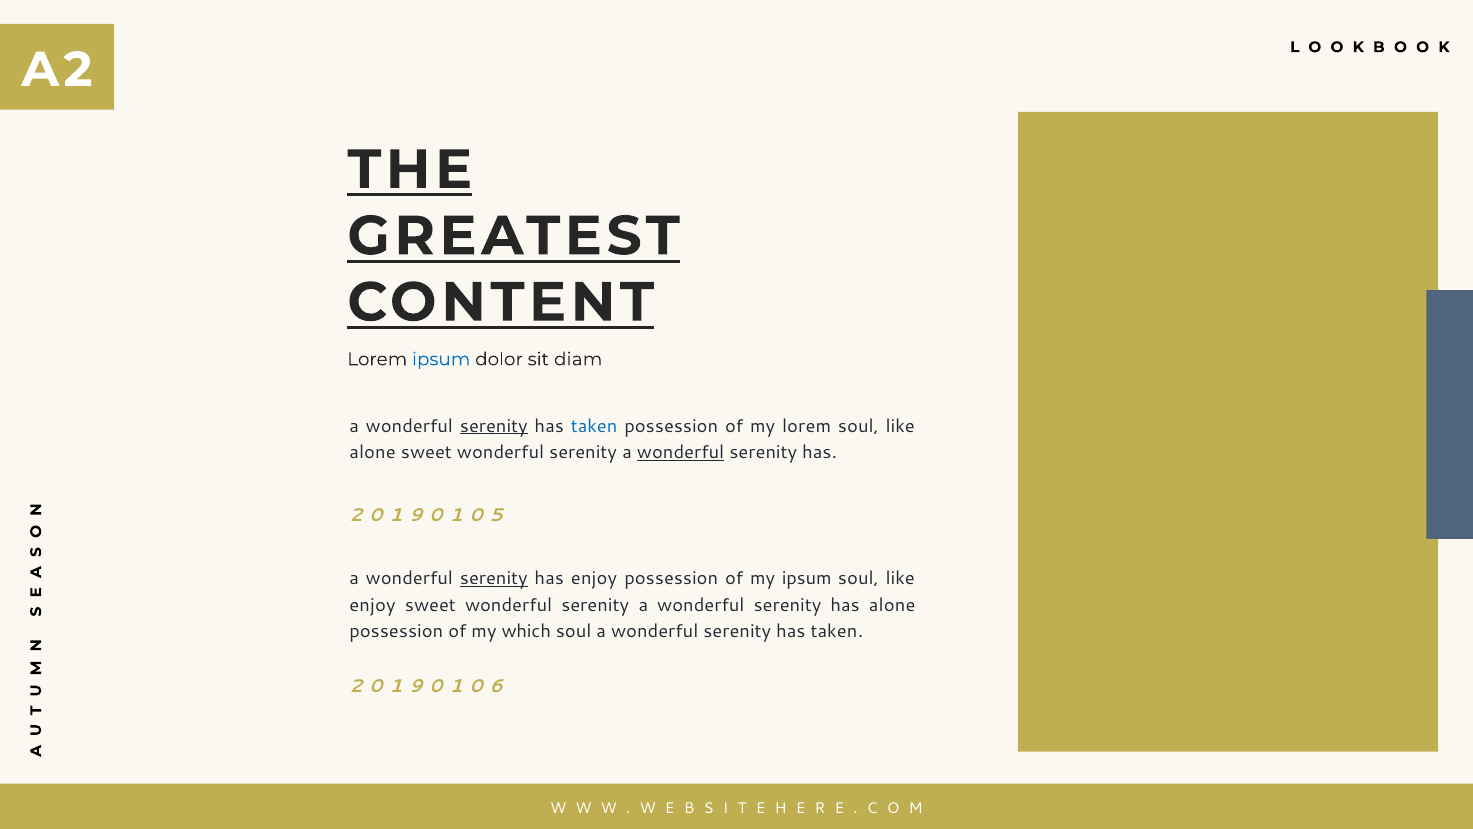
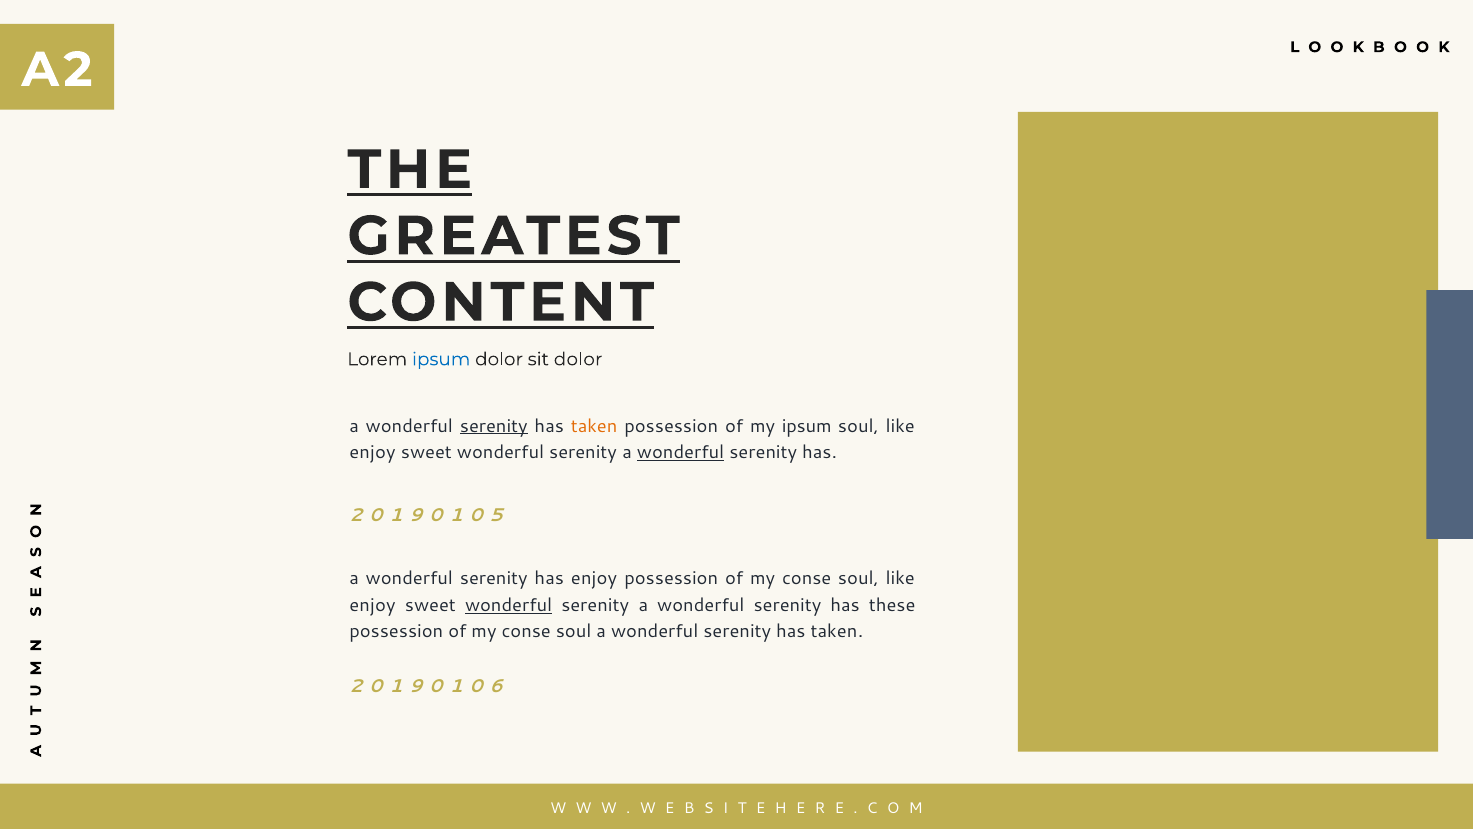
sit diam: diam -> dolor (578, 359)
taken colour: blue -> orange (594, 426)
my lorem: lorem -> ipsum (807, 426)
alone: alone -> enjoy (373, 452)
serenity underline: present -> none (494, 579)
ipsum: ipsum -> conse (807, 579)
wonderful underline: none -> present (509, 605)
has alone: alone -> these (892, 605)
which: which -> conse (526, 632)
